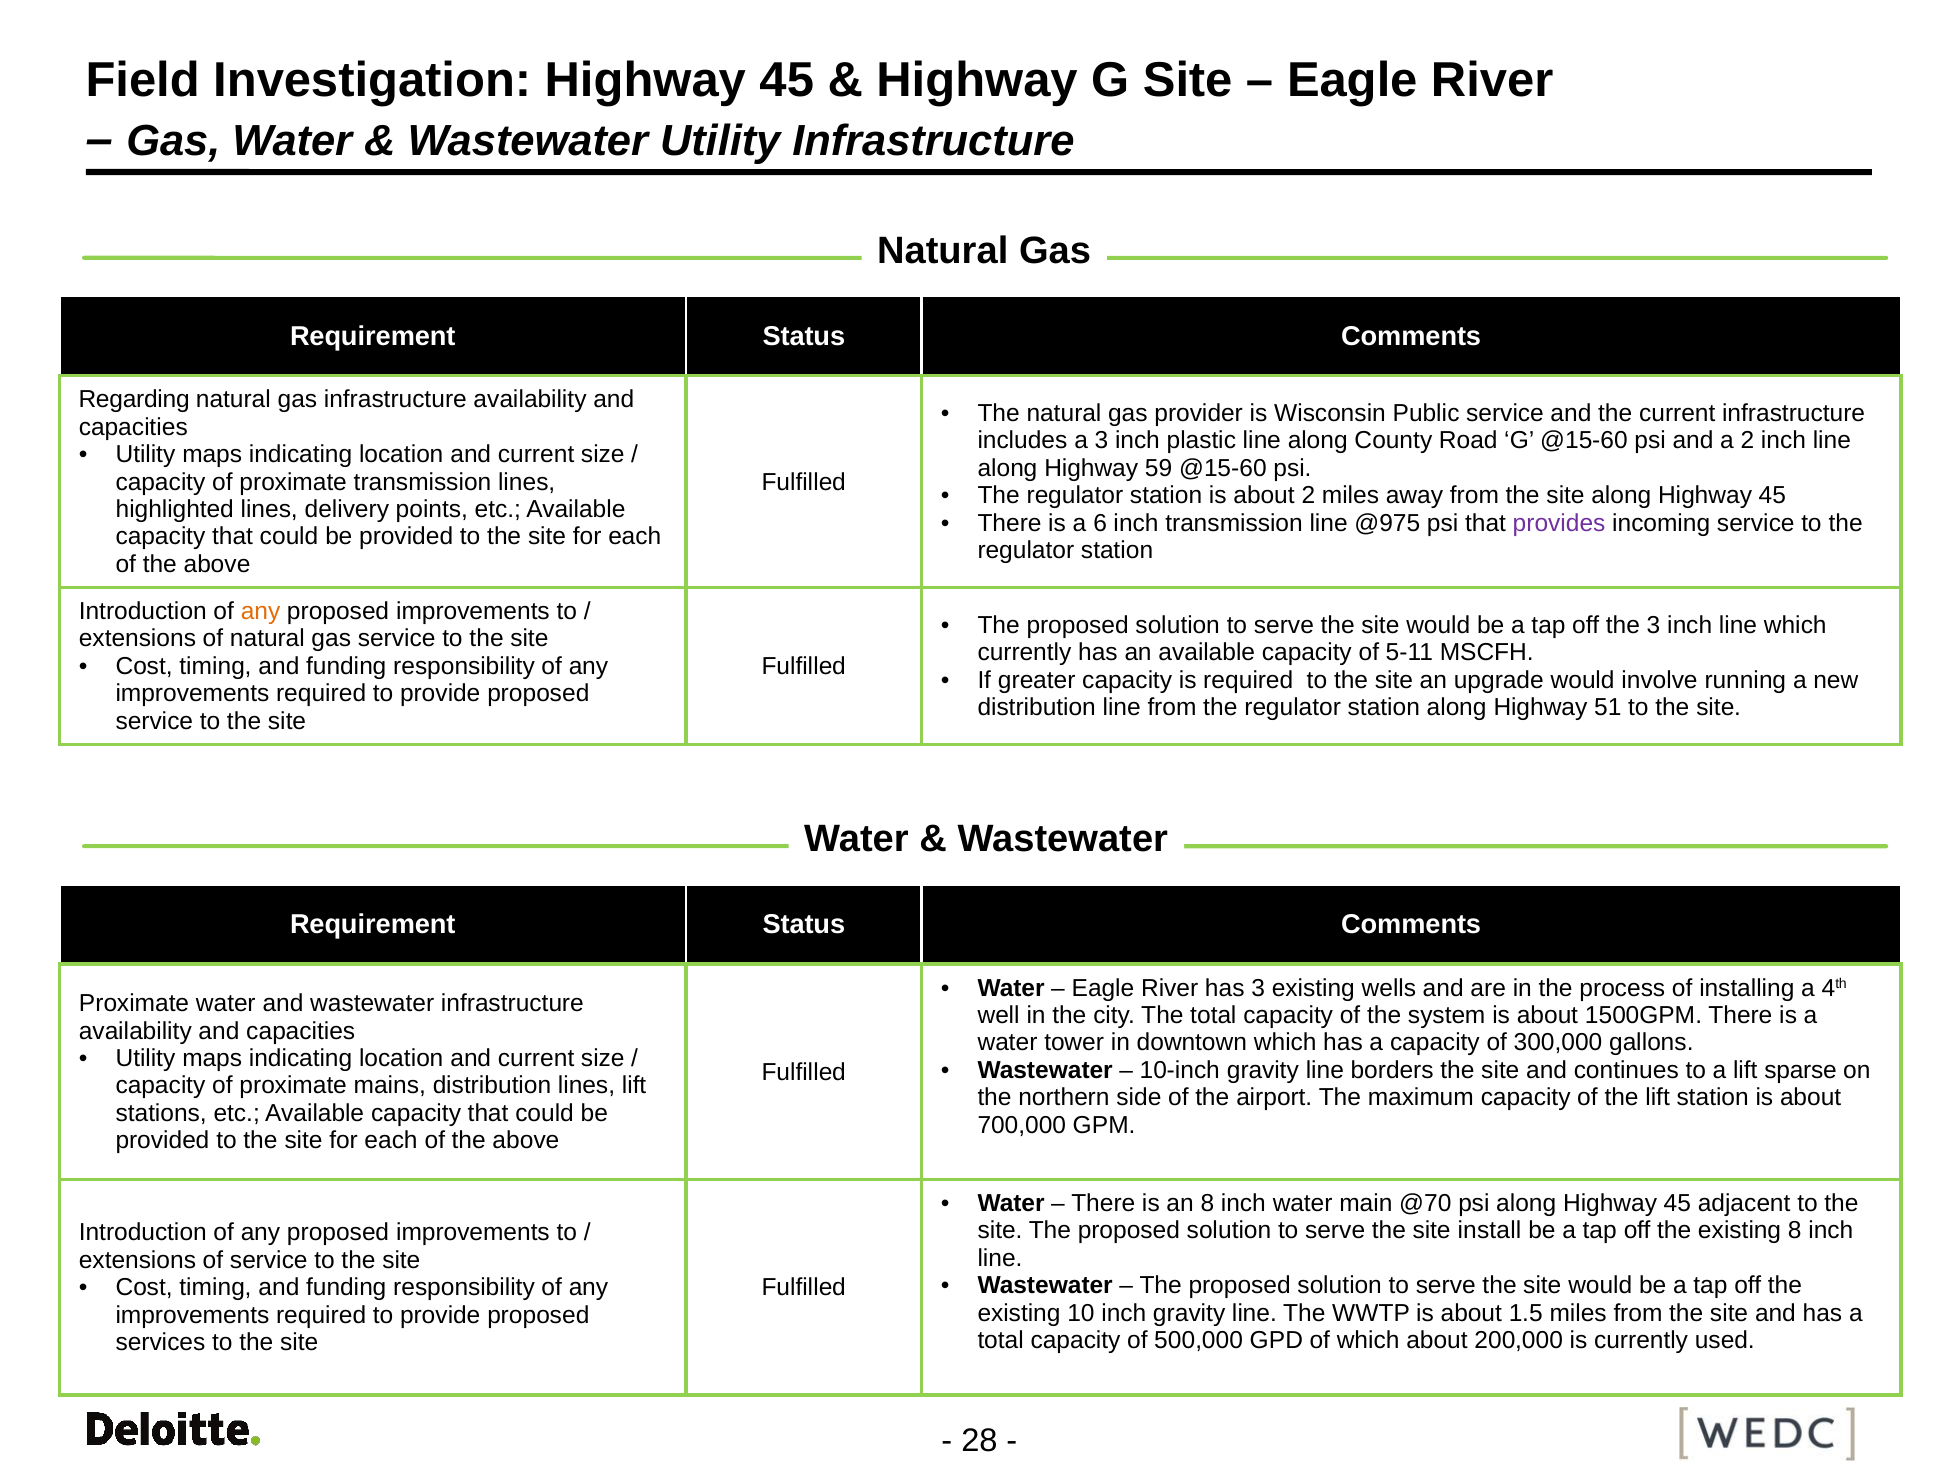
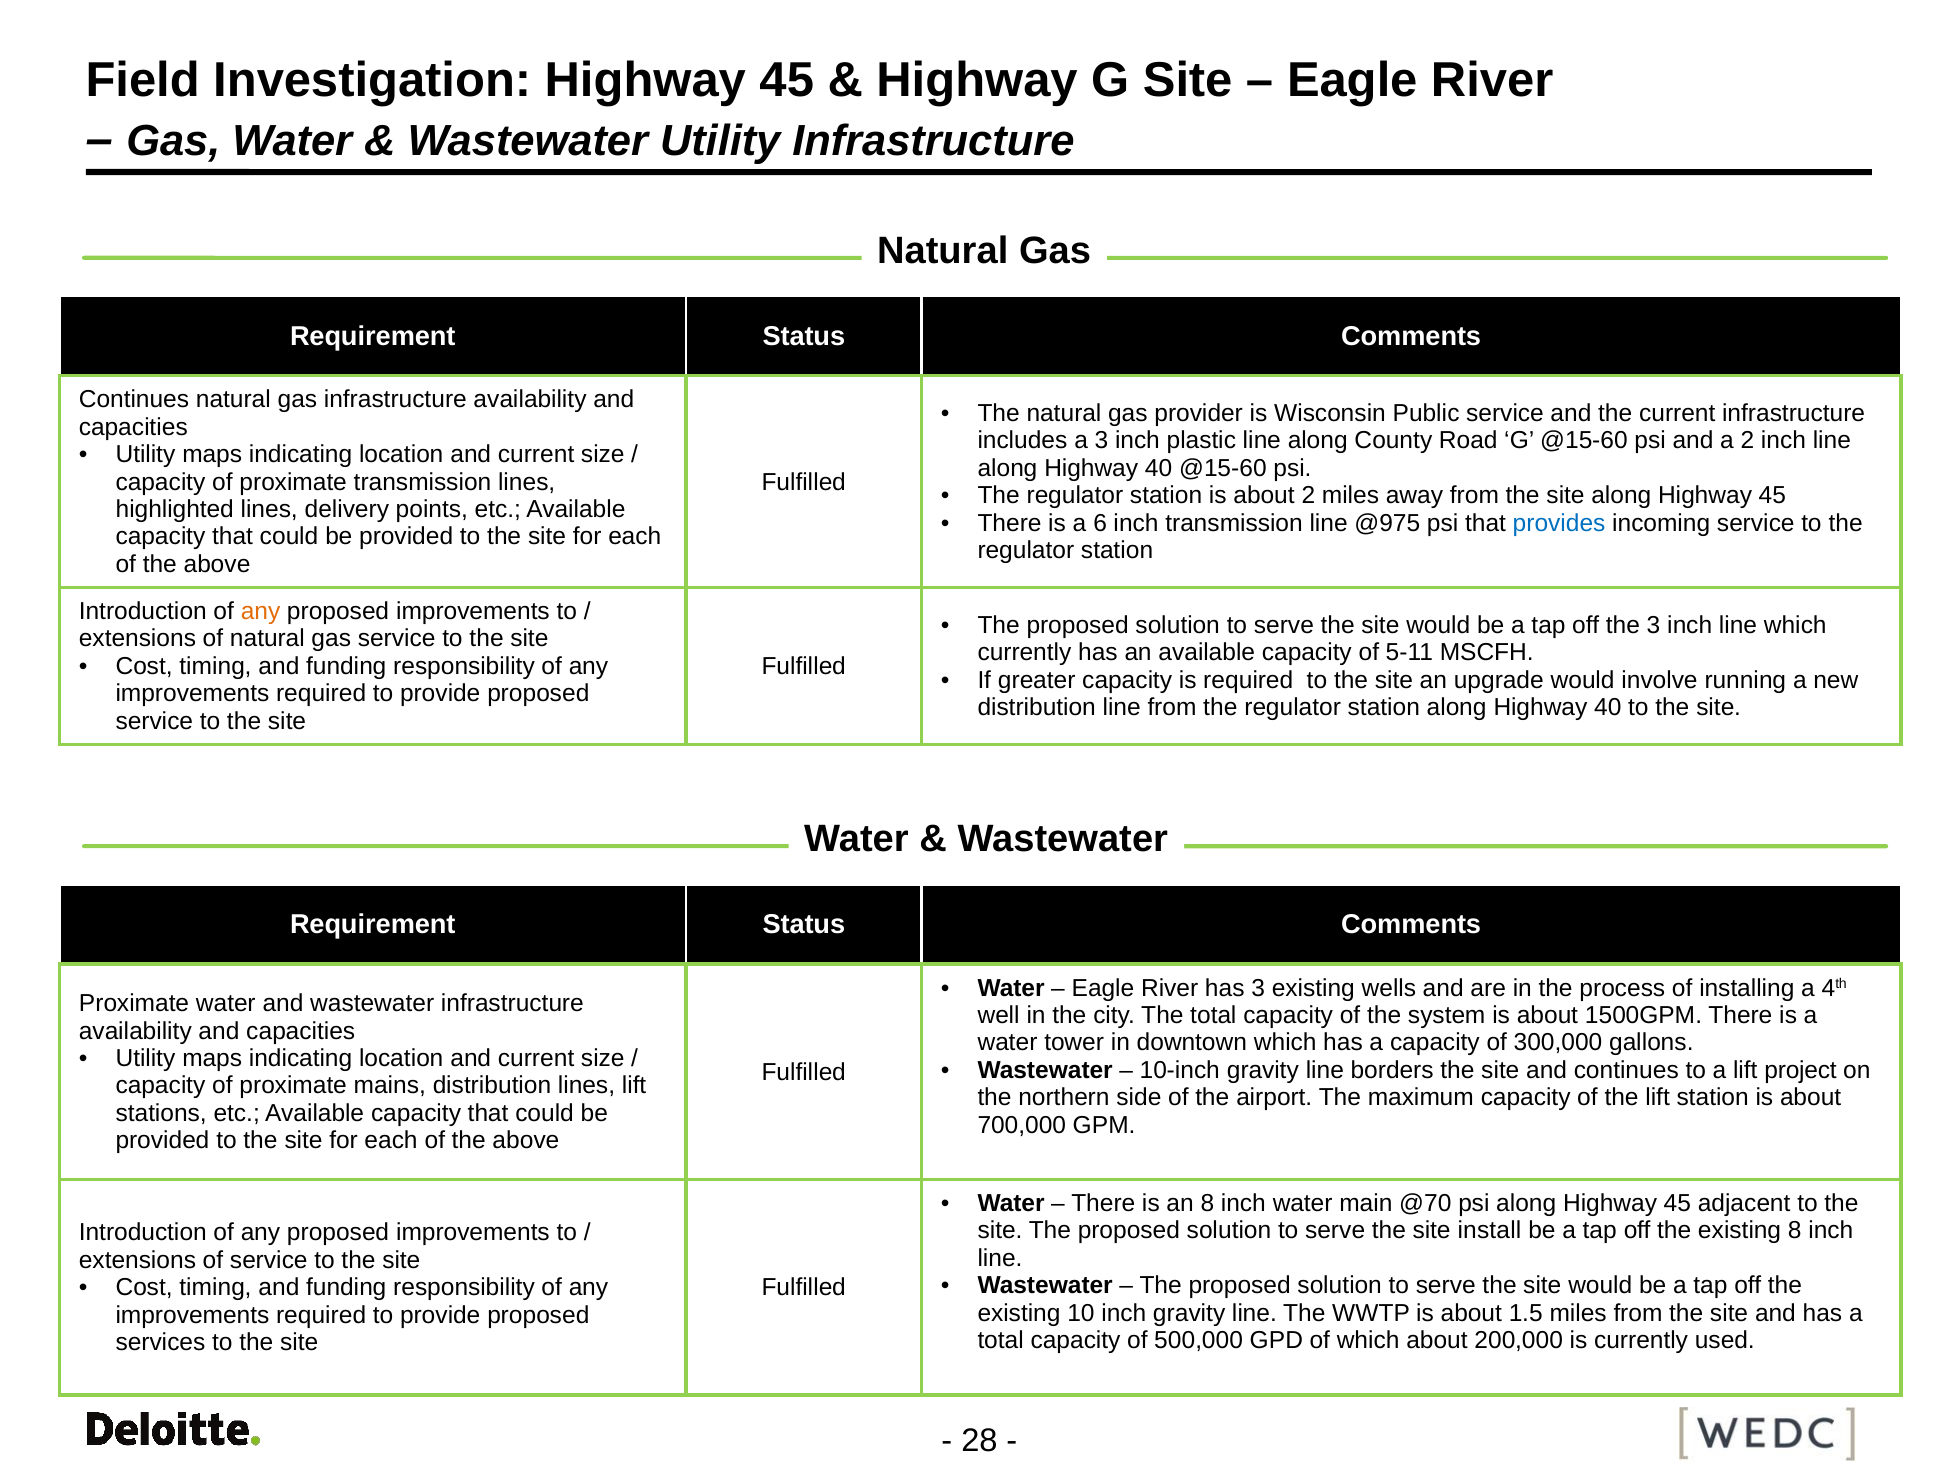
Regarding: Regarding -> Continues (134, 400)
59: 59 -> 40 (1159, 468)
provides colour: purple -> blue (1559, 523)
station along Highway 51: 51 -> 40 (1608, 708)
sparse: sparse -> project (1801, 1071)
